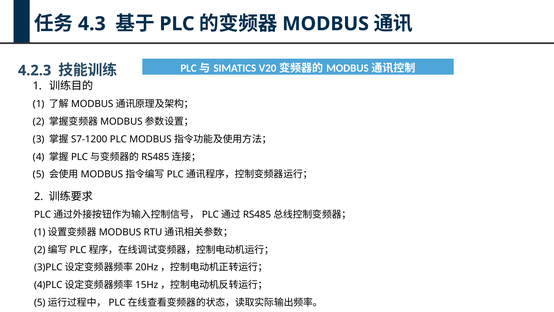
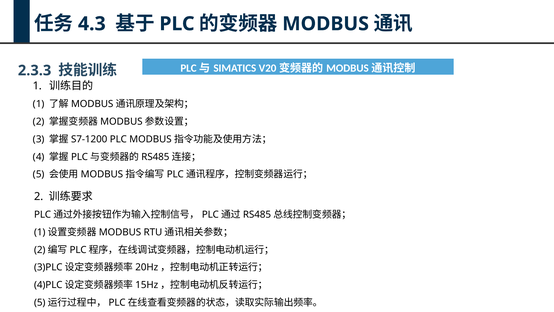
4.2.3: 4.2.3 -> 2.3.3 (35, 70)
